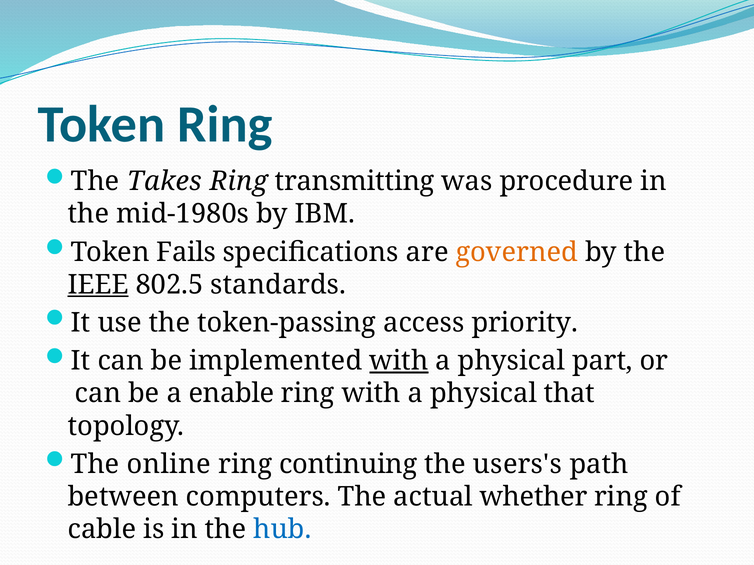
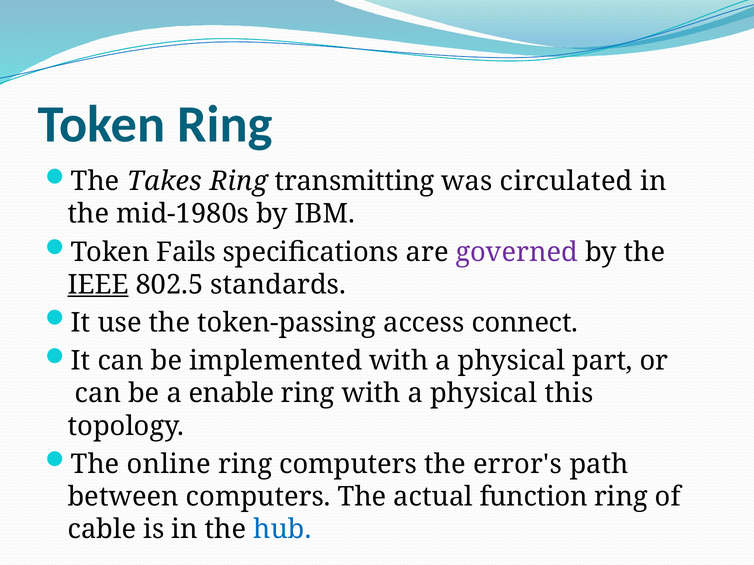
procedure: procedure -> circulated (566, 182)
governed colour: orange -> purple (517, 252)
priority: priority -> connect (525, 323)
with underline: present -> none (399, 361)
that: that -> this (569, 394)
ring continuing: continuing -> computers (348, 464)
users's: users's -> error's (517, 464)
whether: whether -> function (534, 497)
